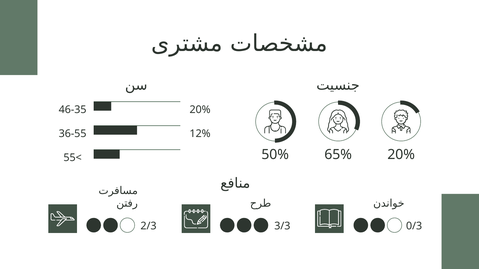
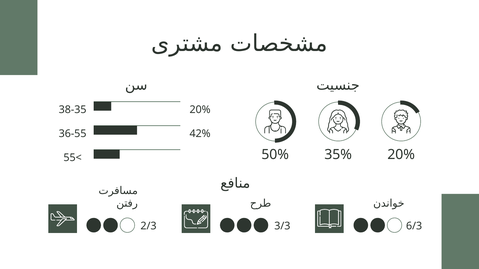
46-35: 46-35 -> 38-35 (73, 110)
12%: 12% -> 42% (200, 134)
65%: 65% -> 35% (338, 155)
0/3: 0/3 -> 6/3 (414, 226)
